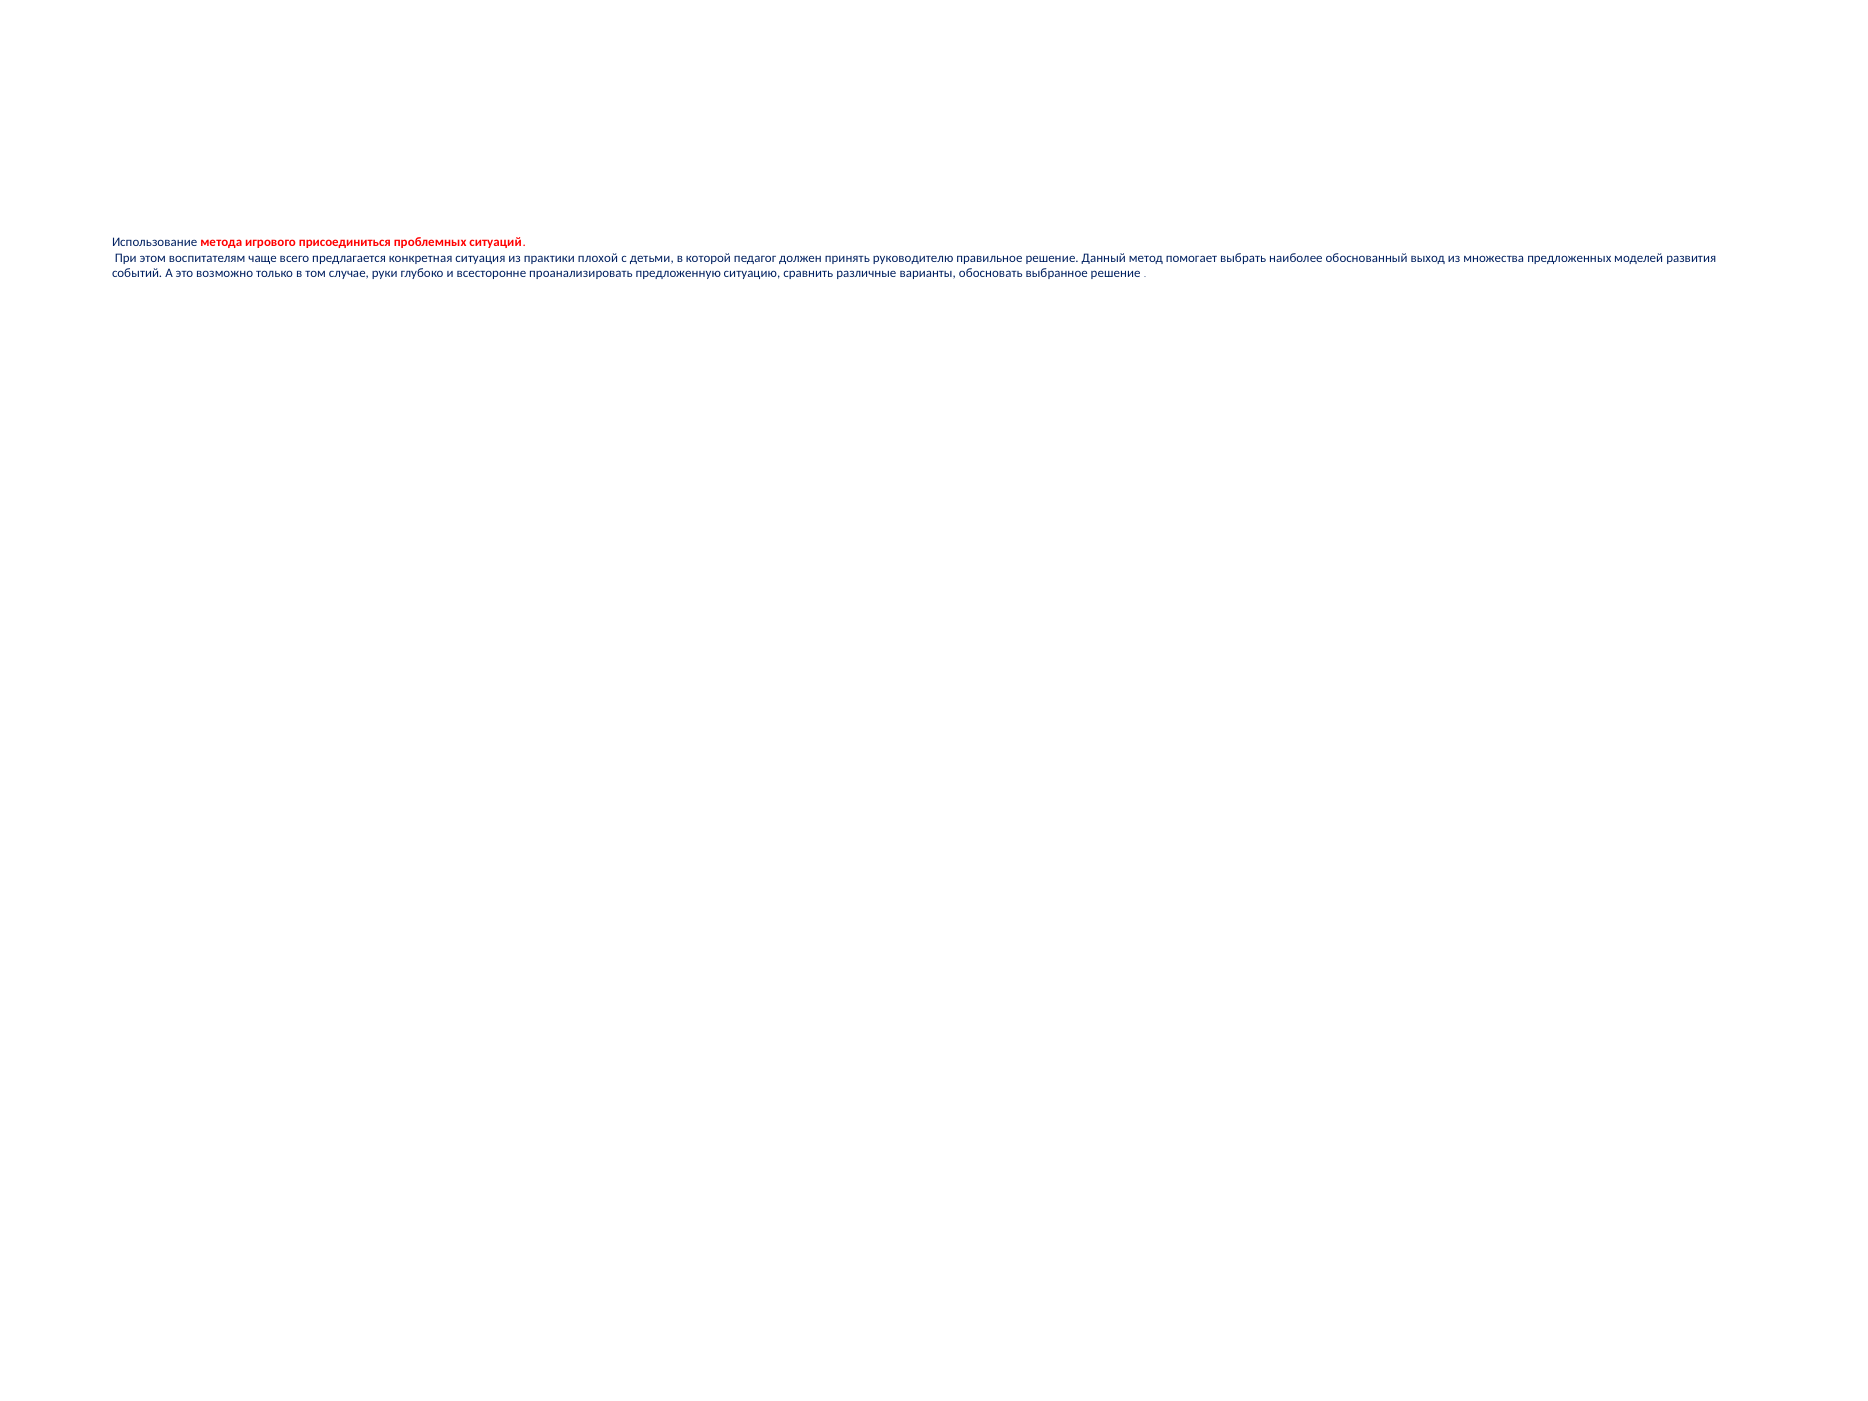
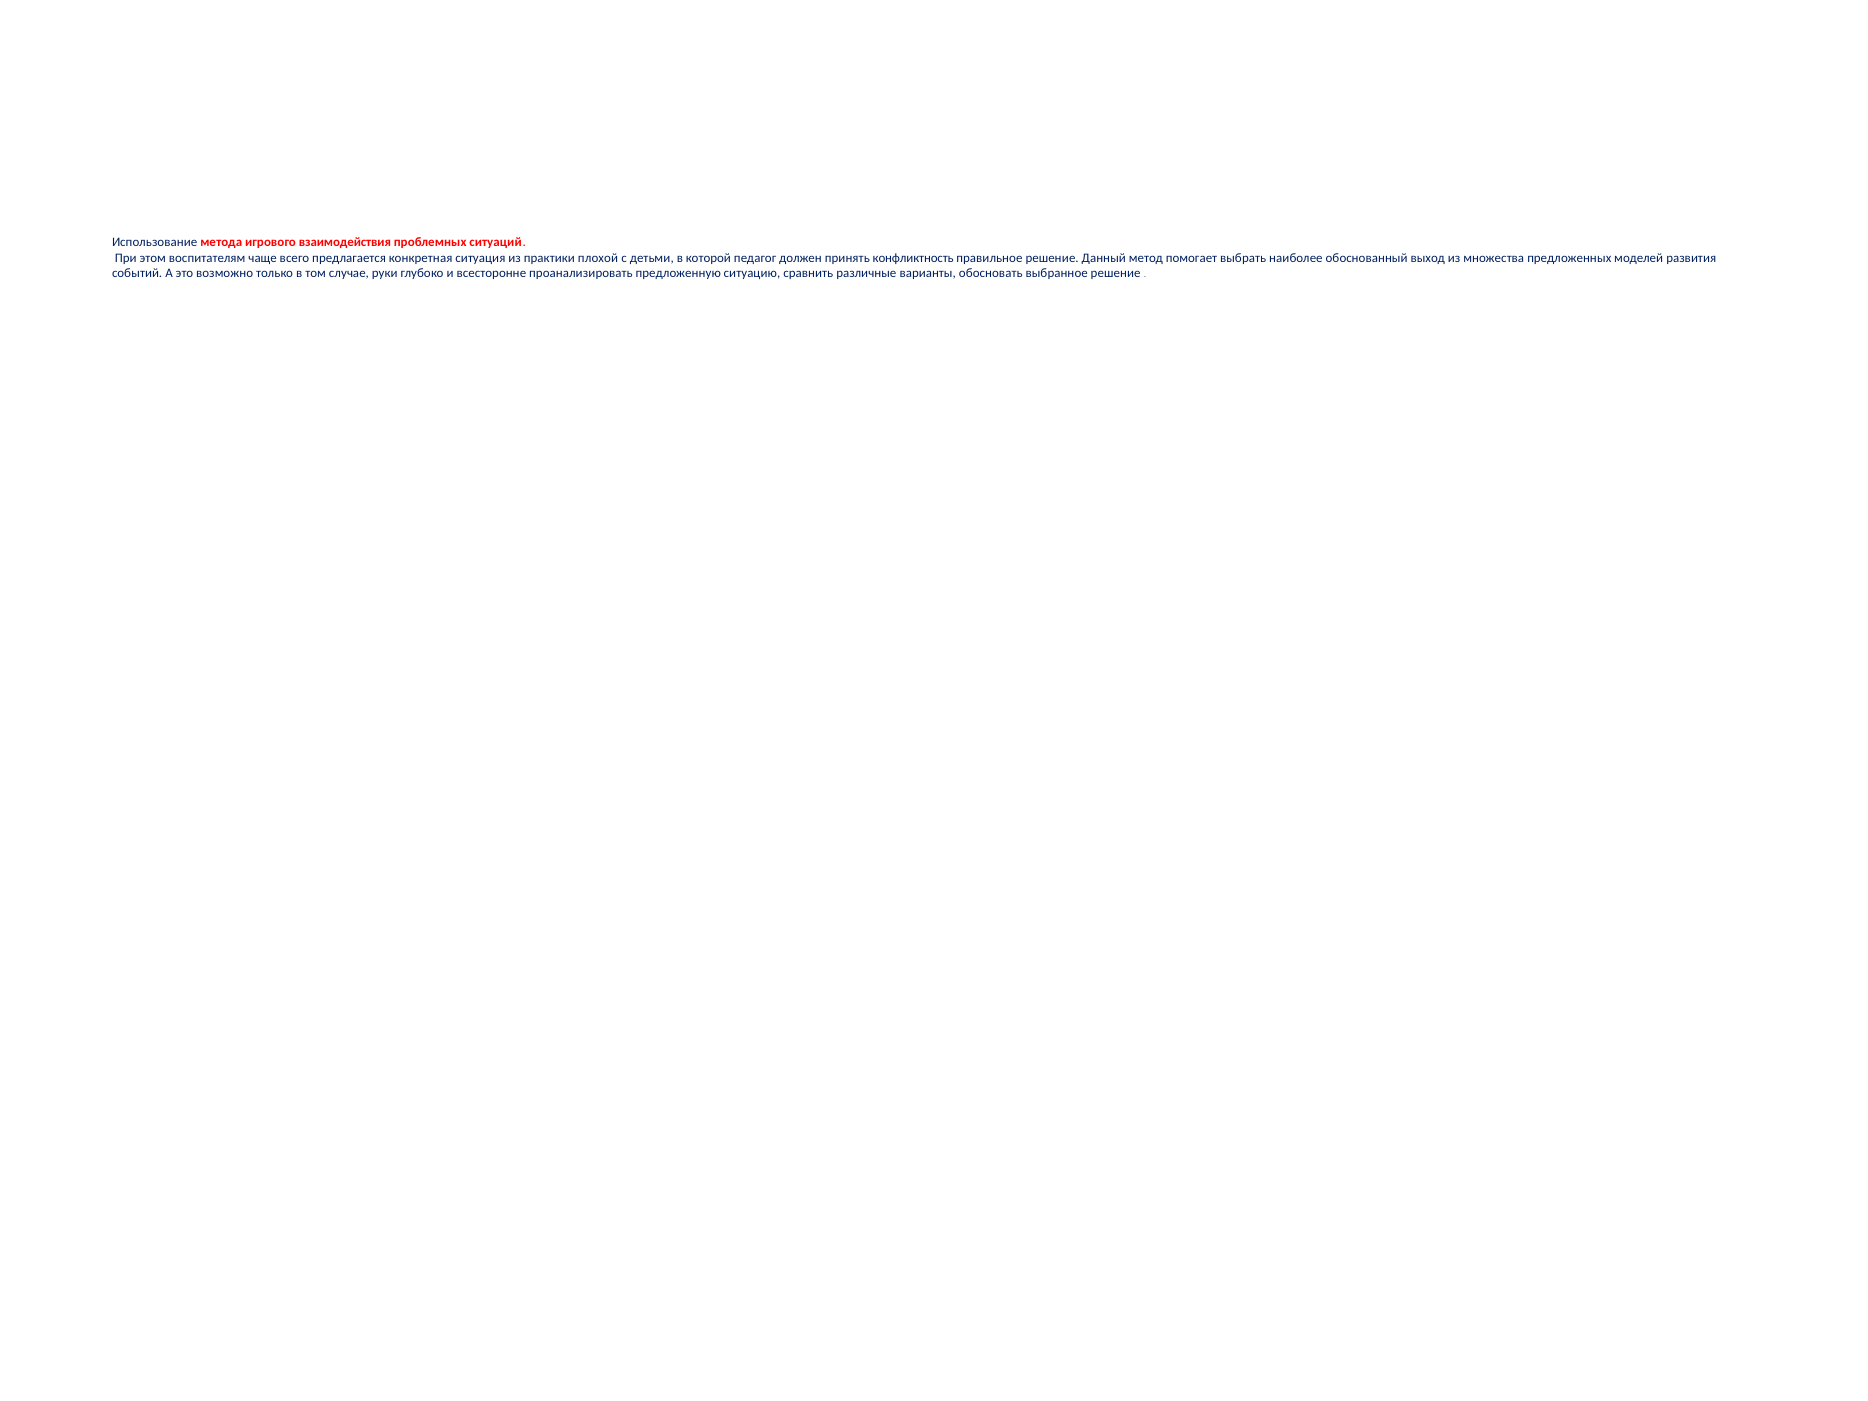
присоединиться: присоединиться -> взаимодействия (345, 242)
руководителю: руководителю -> конфликтность (913, 258)
